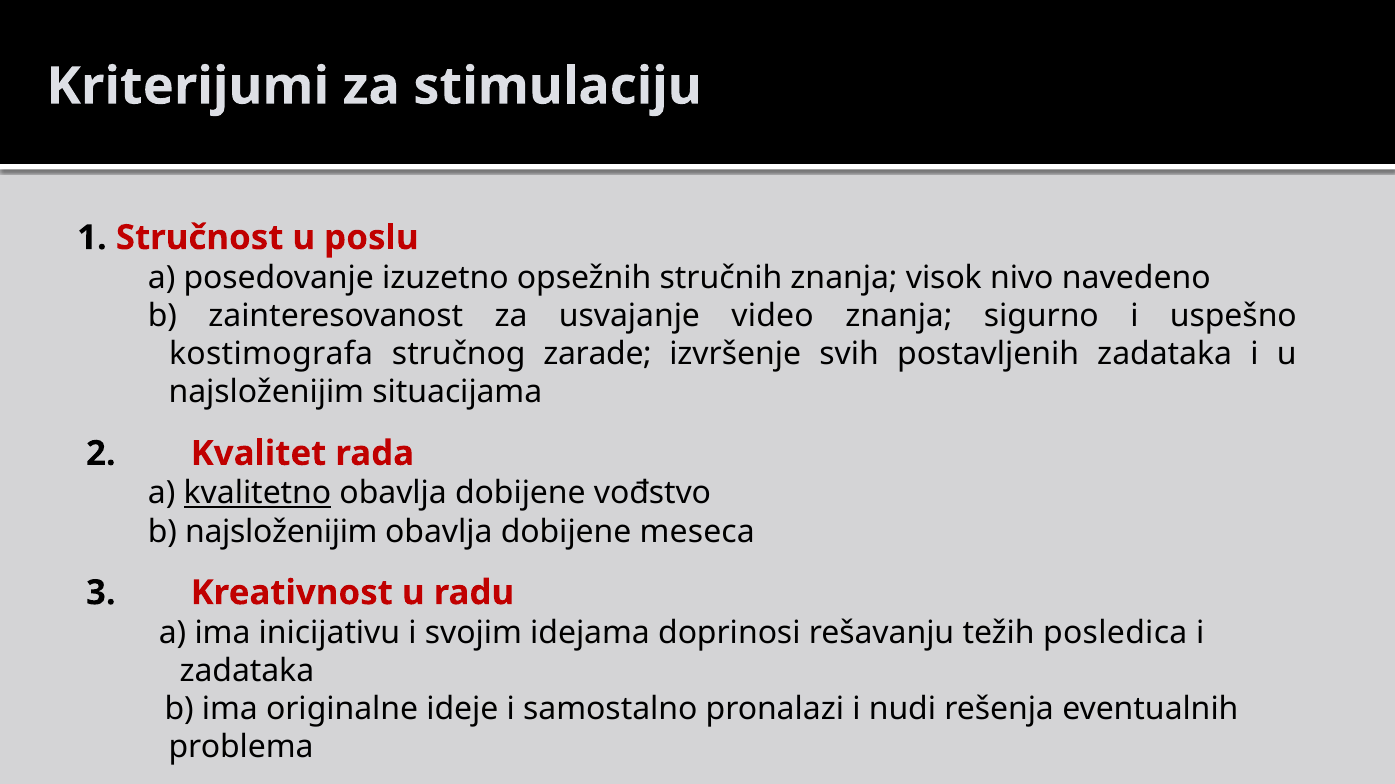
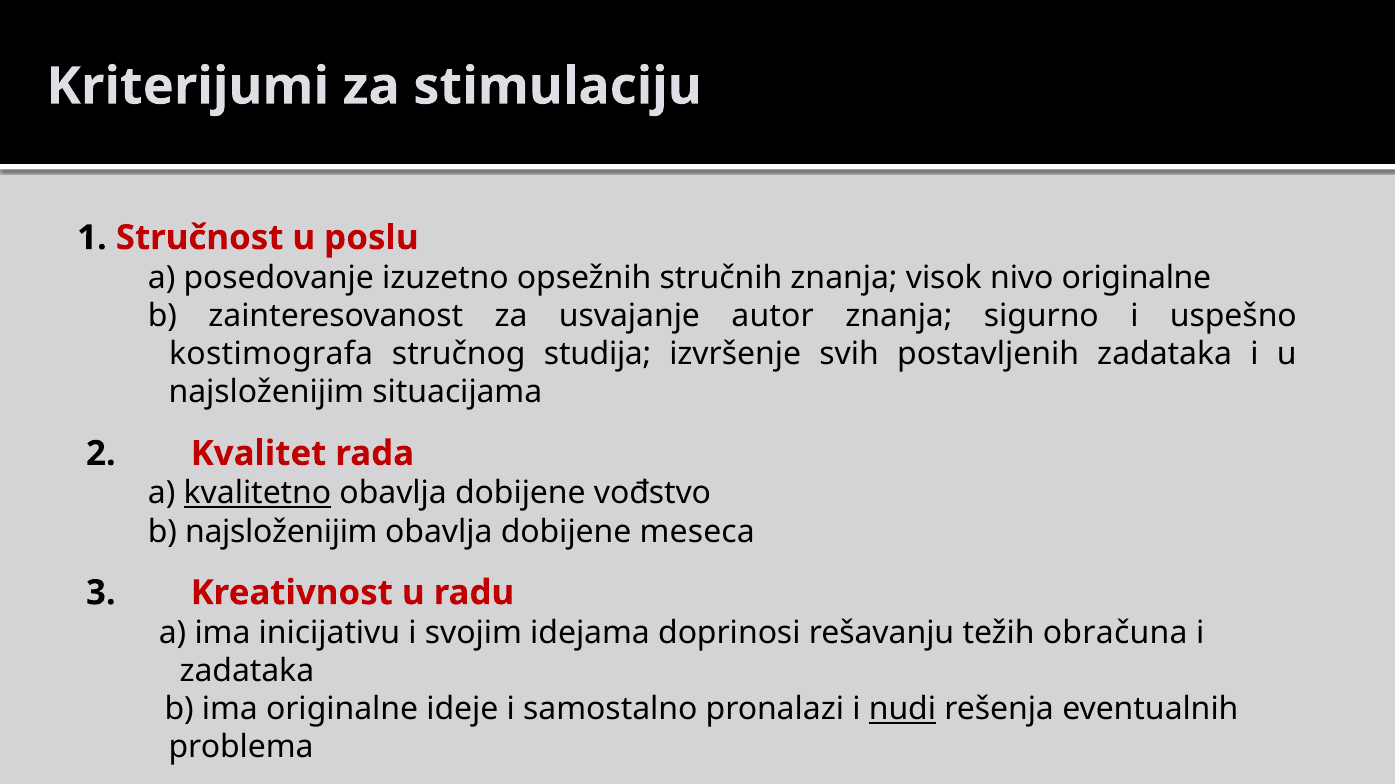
nivo navedeno: navedeno -> originalne (1136, 278)
video: video -> autor (773, 316)
zarade: zarade -> studija (598, 354)
posledica: posledica -> obračuna (1115, 633)
nudi underline: none -> present (902, 710)
